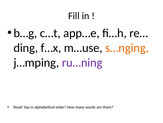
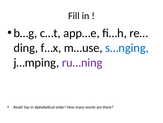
s…nging colour: orange -> blue (127, 48)
